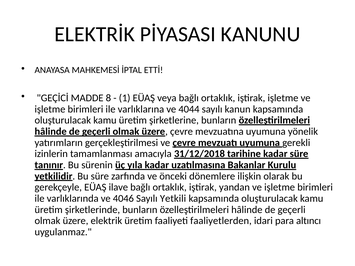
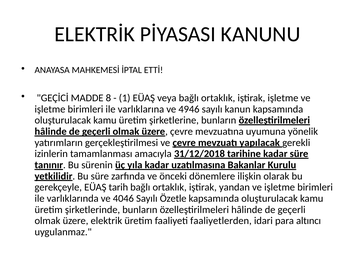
4044: 4044 -> 4946 (189, 109)
mevzuatı uyumuna: uyumuna -> yapılacak (260, 143)
ilave: ilave -> tarih (118, 187)
Yetkili: Yetkili -> Özetle (173, 199)
